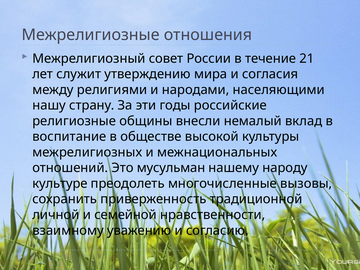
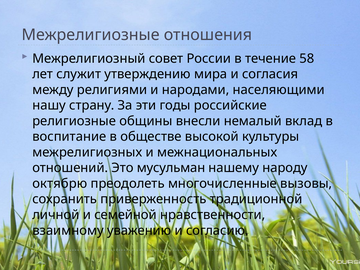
21: 21 -> 58 (307, 59)
культуре: культуре -> октябрю (60, 184)
